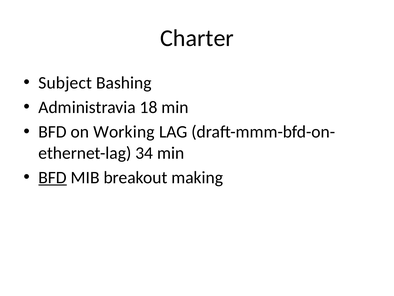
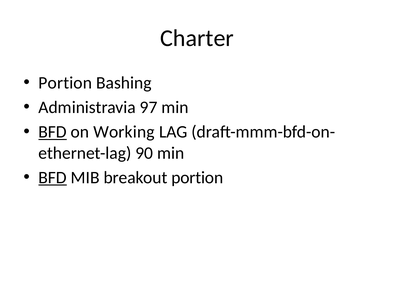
Subject: Subject -> Portion (65, 83)
18: 18 -> 97 (149, 107)
BFD underline: none -> present (53, 132)
34: 34 -> 90 (144, 153)
breakout making: making -> portion (197, 177)
